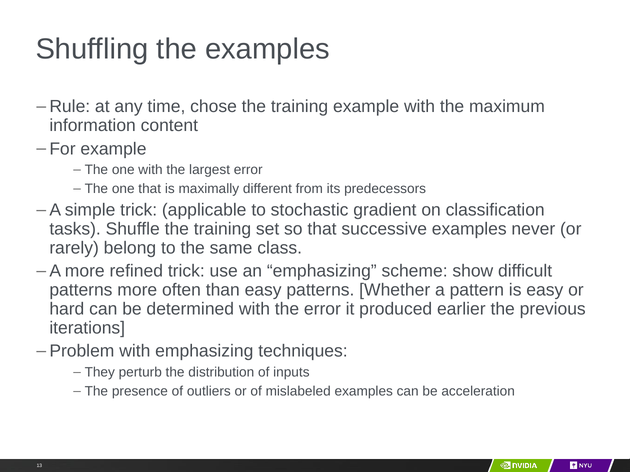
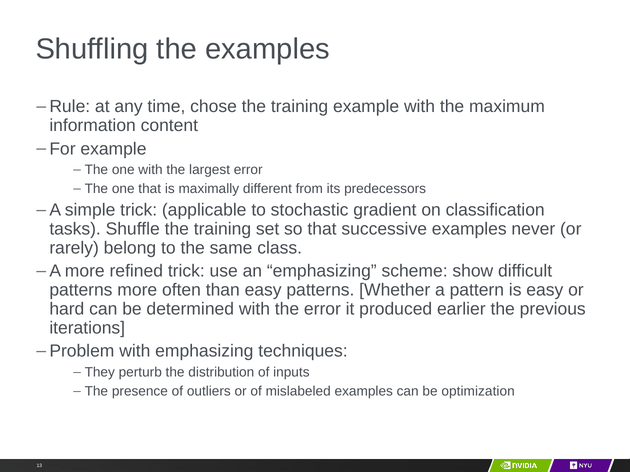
acceleration: acceleration -> optimization (478, 392)
